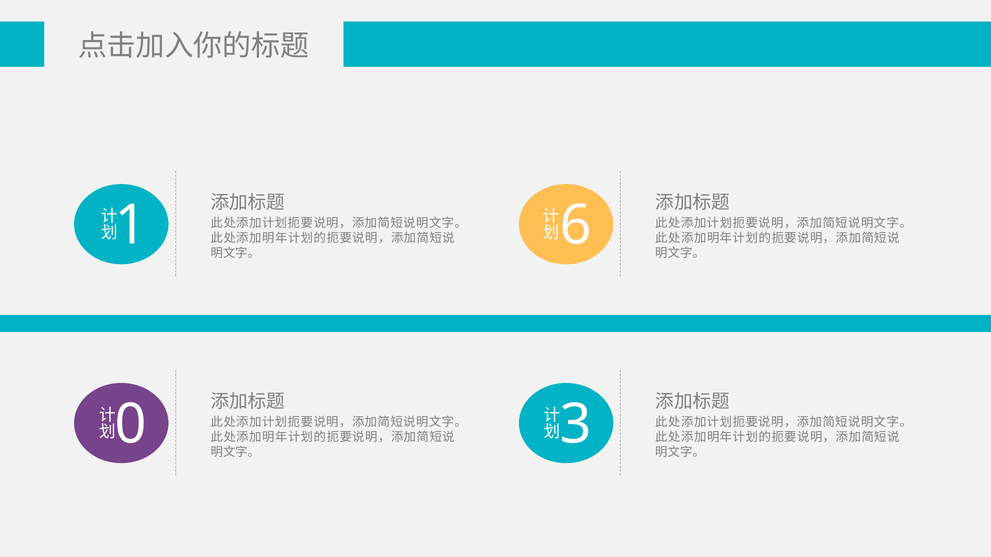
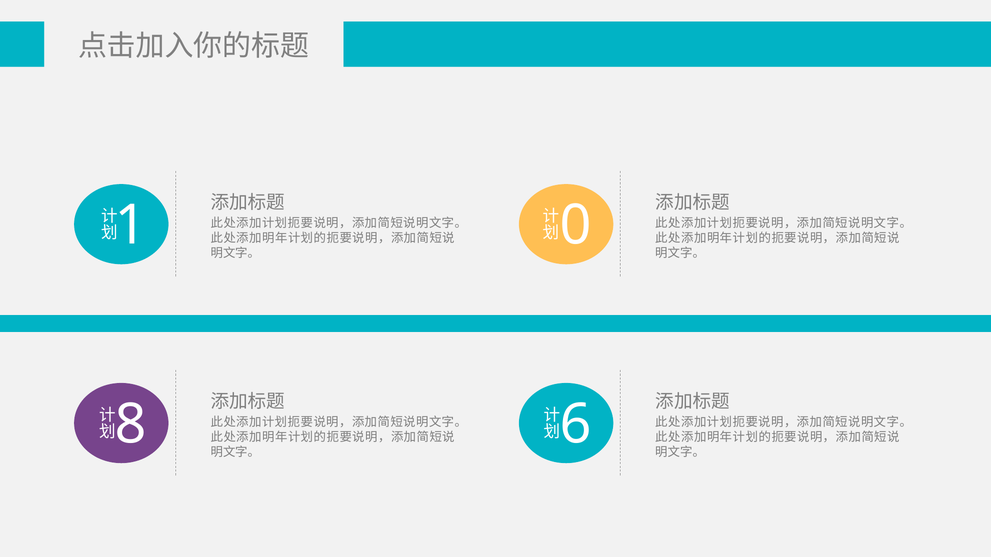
6: 6 -> 0 (576, 226)
0: 0 -> 8 (131, 425)
3: 3 -> 6 (576, 425)
